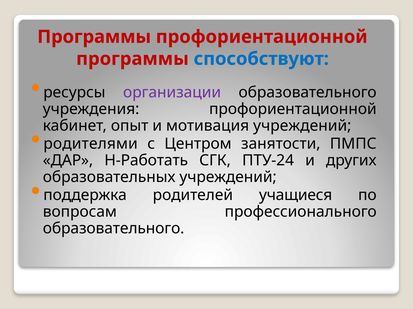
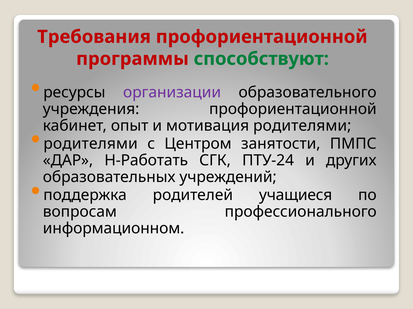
Программы: Программы -> Требования (94, 37)
способствуют colour: blue -> green (261, 59)
мотивация учреждений: учреждений -> родителями (302, 126)
образовательного: образовательного -> информационном (114, 229)
